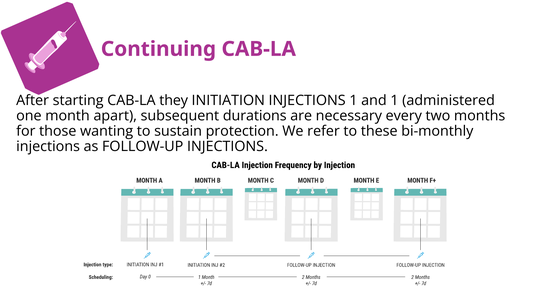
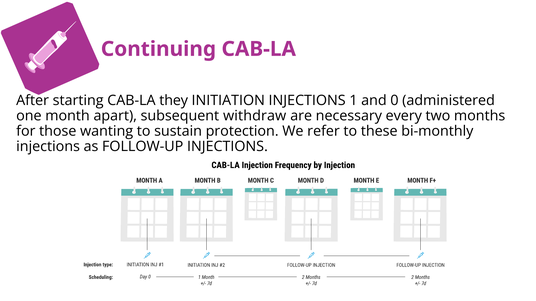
and 1: 1 -> 0 (394, 101)
durations: durations -> withdraw (255, 116)
